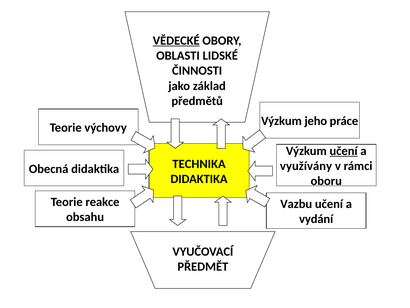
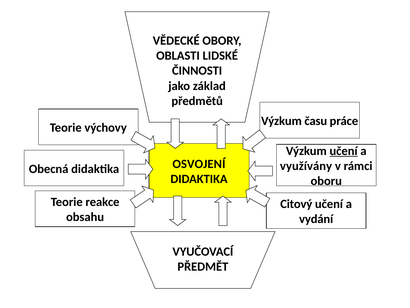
VĚDECKÉ underline: present -> none (176, 41)
jeho: jeho -> času (316, 121)
TECHNIKA: TECHNIKA -> OSVOJENÍ (199, 164)
Vazbu: Vazbu -> Citový (296, 204)
